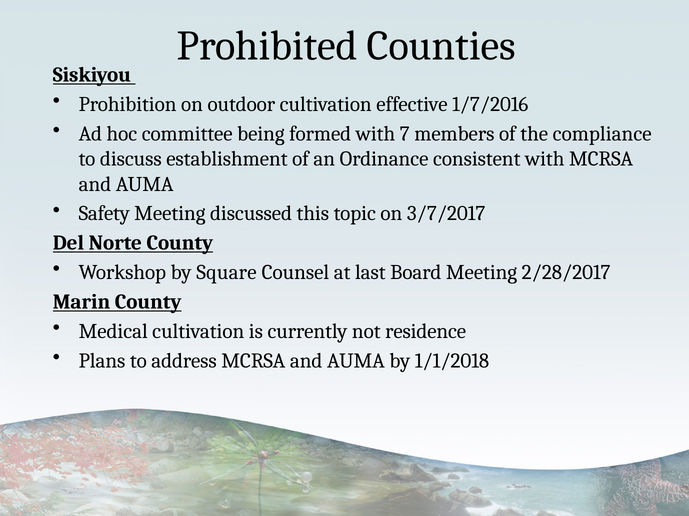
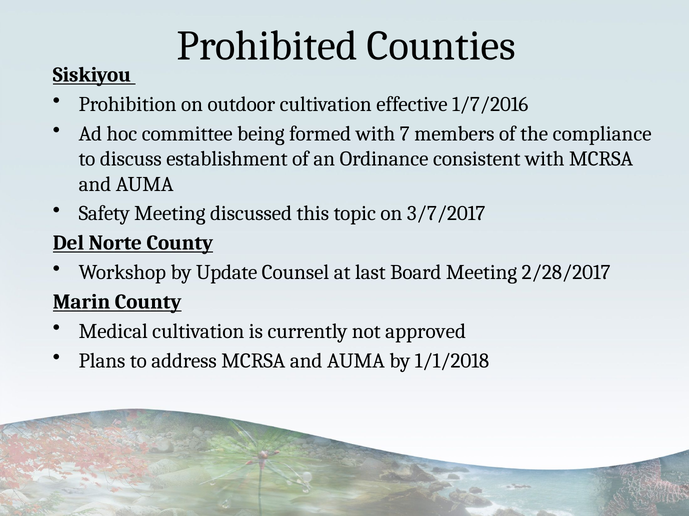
Square: Square -> Update (227, 273)
residence: residence -> approved (426, 332)
